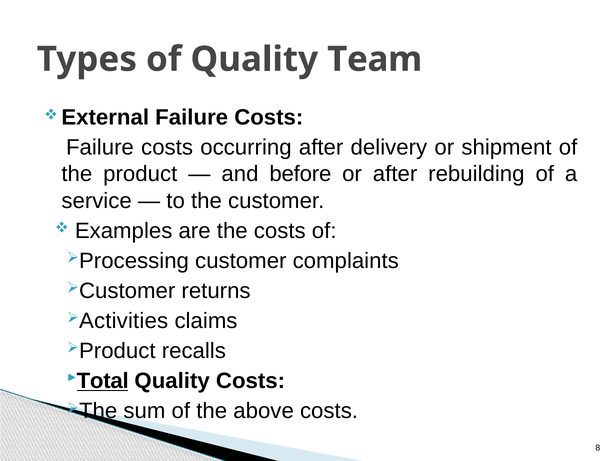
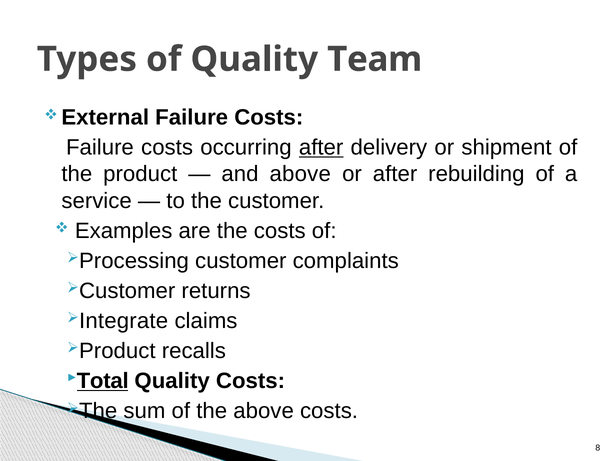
after underline: none -> present (321, 148)
and before: before -> above (300, 174)
Activities: Activities -> Integrate (124, 321)
